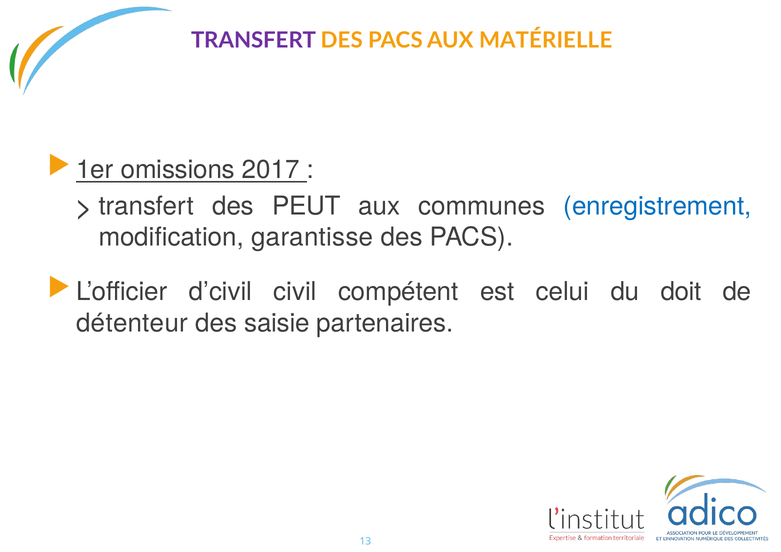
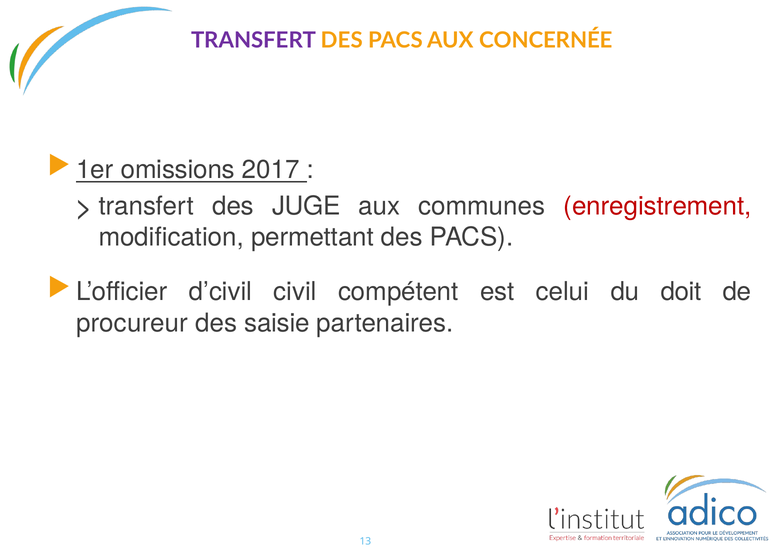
MATÉRIELLE: MATÉRIELLE -> CONCERNÉE (546, 40)
PEUT: PEUT -> JUGE (306, 206)
enregistrement colour: blue -> red (658, 206)
garantisse: garantisse -> permettant (312, 237)
détenteur: détenteur -> procureur (132, 323)
